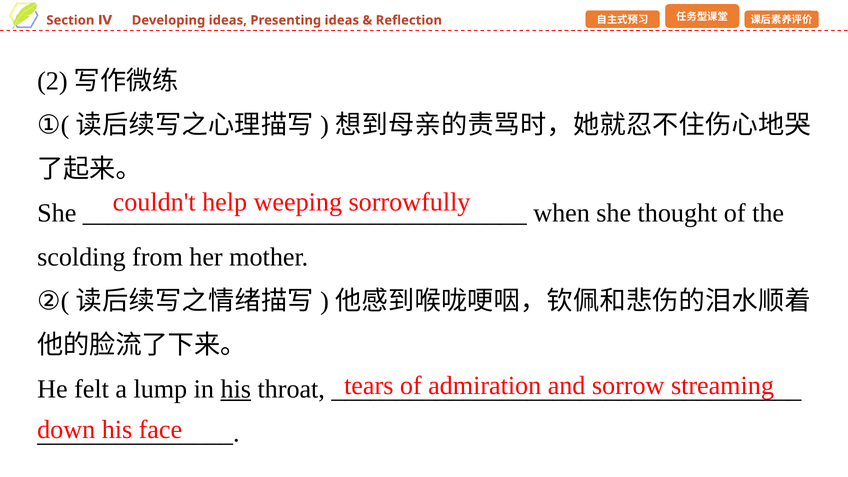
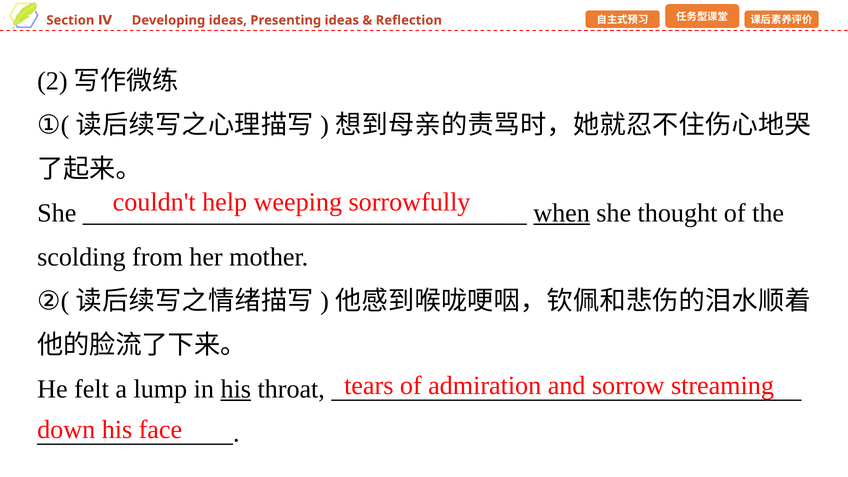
when underline: none -> present (562, 213)
